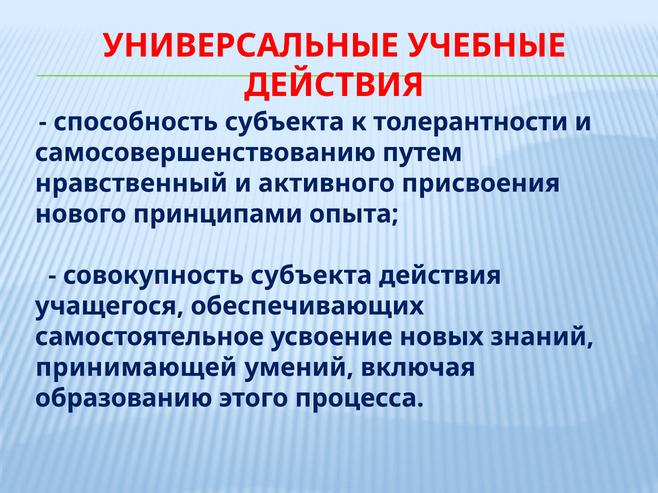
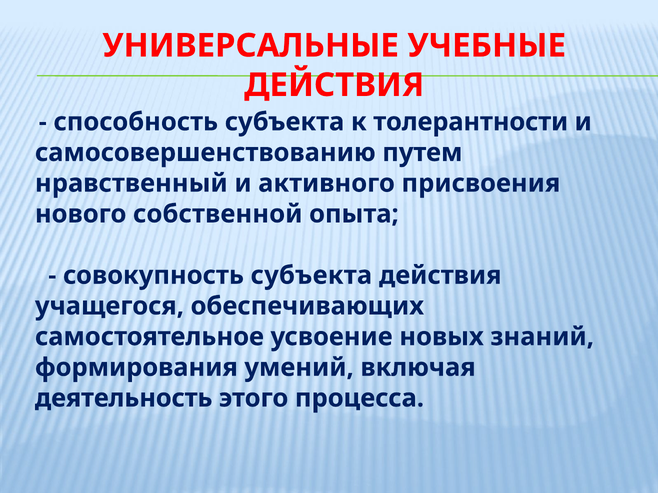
принципами: принципами -> собственной (218, 214)
принимающей: принимающей -> формирования (136, 368)
образованию: образованию -> деятельность (124, 399)
